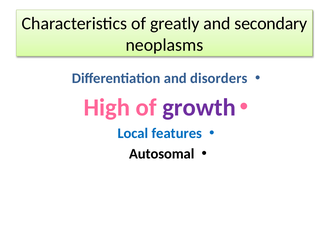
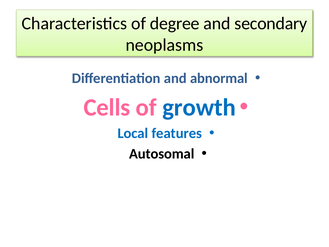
greatly: greatly -> degree (175, 23)
disorders: disorders -> abnormal (219, 78)
High: High -> Cells (107, 107)
growth colour: purple -> blue (199, 107)
